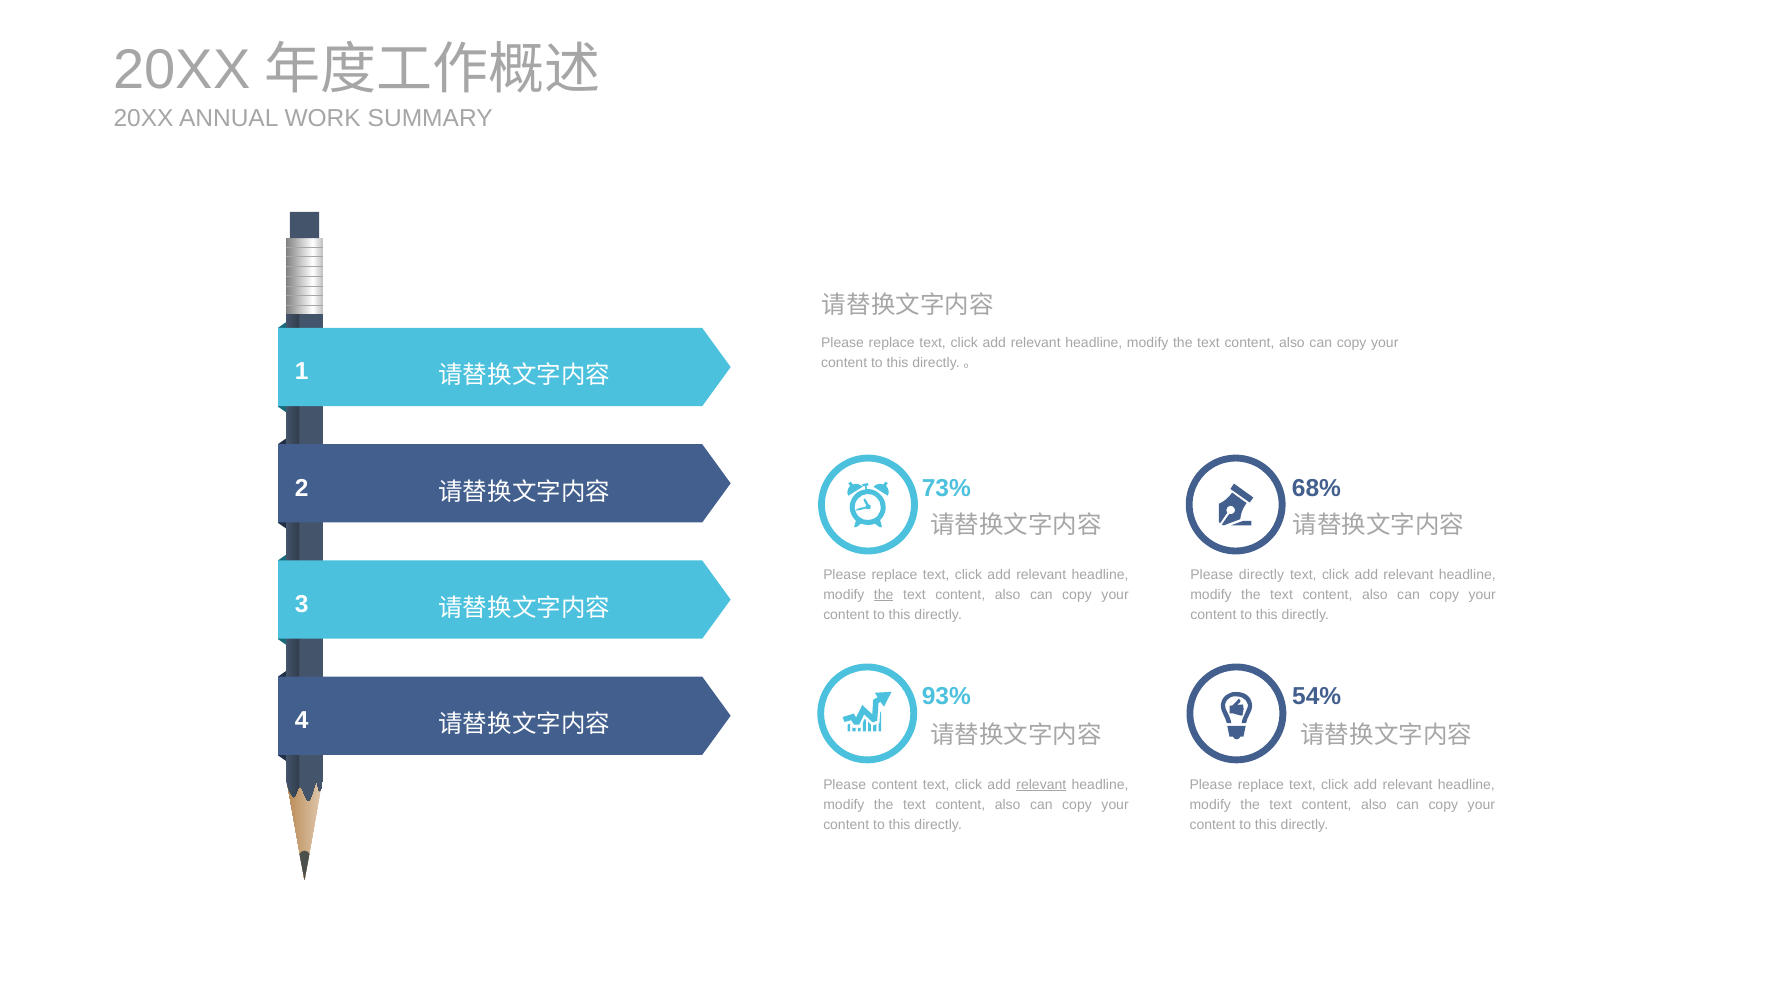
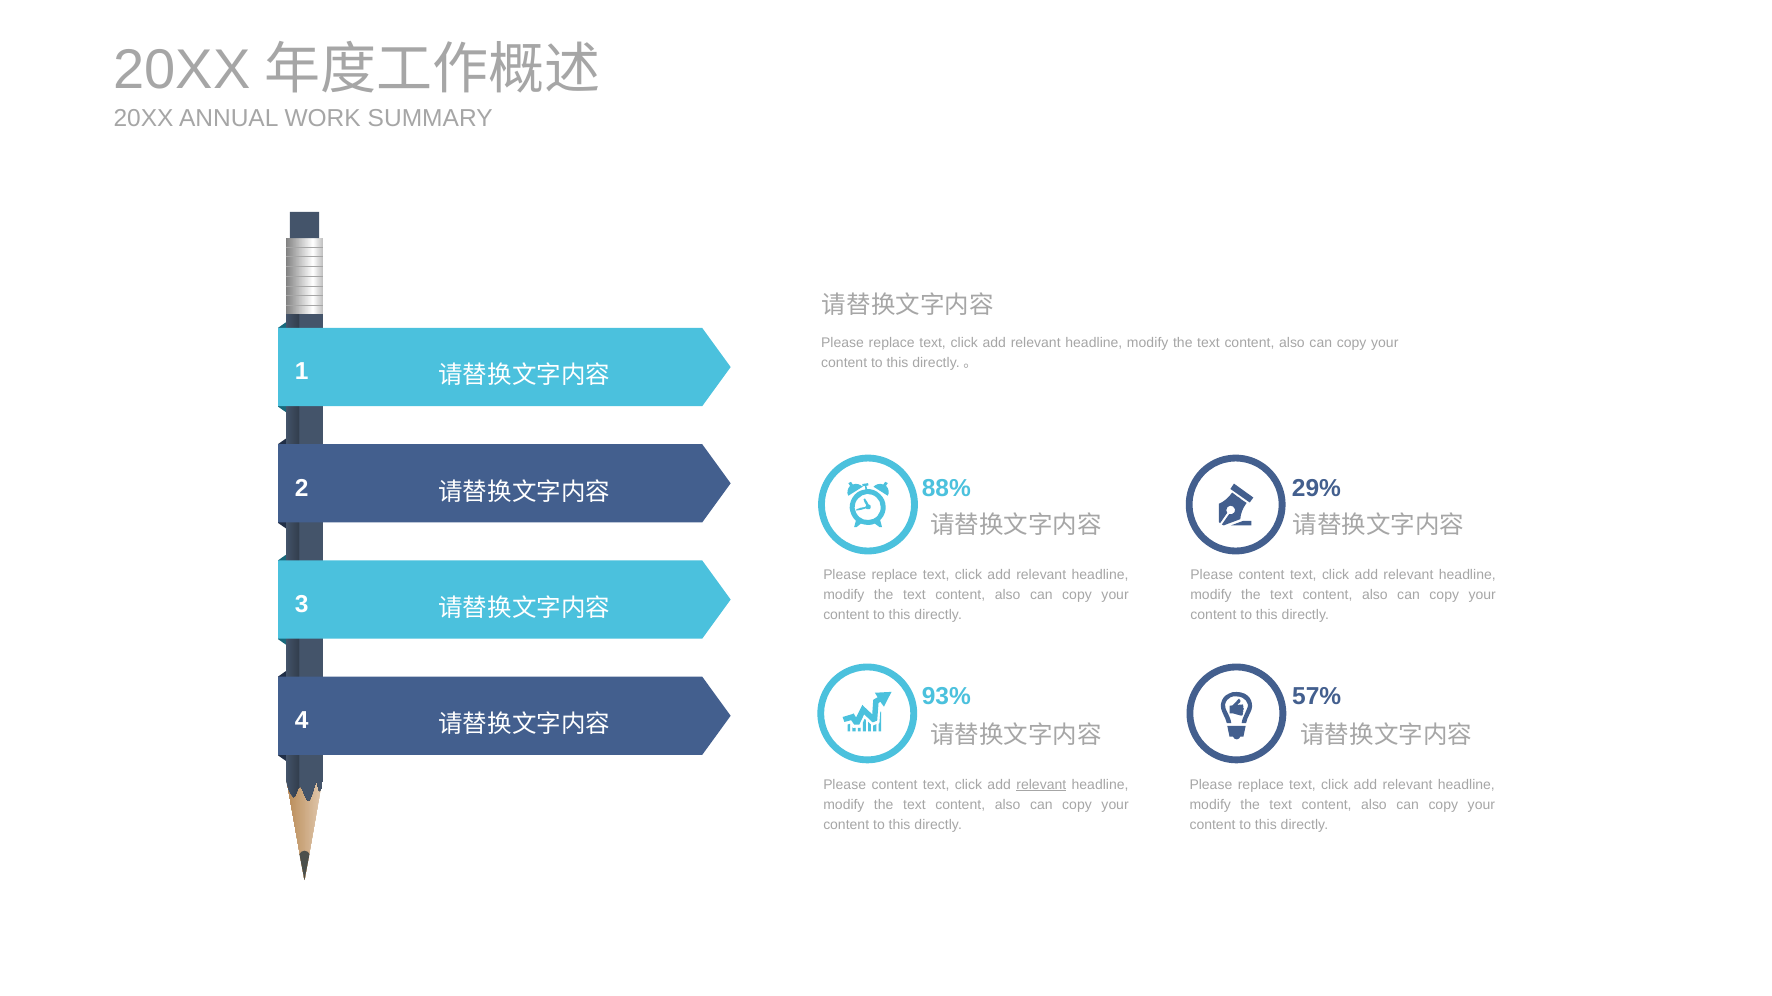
73%: 73% -> 88% (946, 489)
68%: 68% -> 29% (1316, 489)
directly: directly -> content (1262, 575)
the underline: present -> none (884, 595)
54%: 54% -> 57% (1317, 697)
